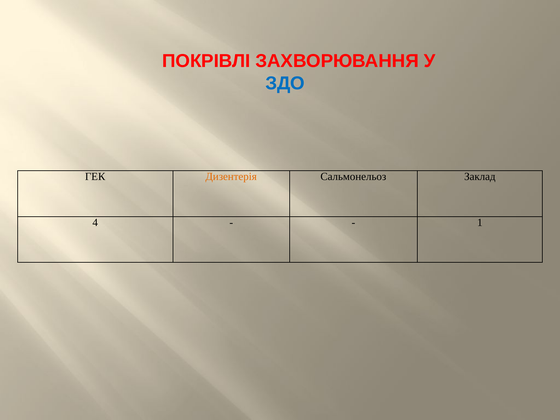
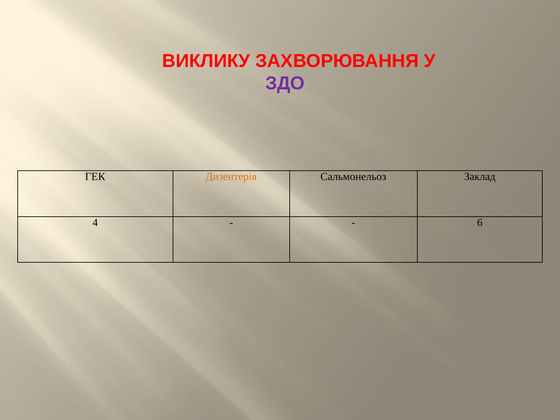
ПОКРІВЛІ: ПОКРІВЛІ -> ВИКЛИКУ (206, 61)
ЗДО colour: blue -> purple (285, 84)
1: 1 -> 6 (480, 223)
